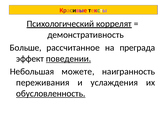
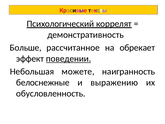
преграда: преграда -> обрекает (137, 48)
переживания: переживания -> белоснежные (43, 82)
услаждения: услаждения -> выражению (114, 82)
обусловленность underline: present -> none (51, 93)
